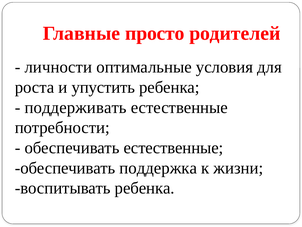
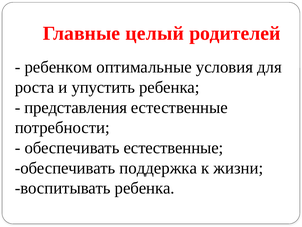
просто: просто -> целый (155, 33)
личности: личности -> ребенком (58, 67)
поддерживать: поддерживать -> представления (76, 107)
